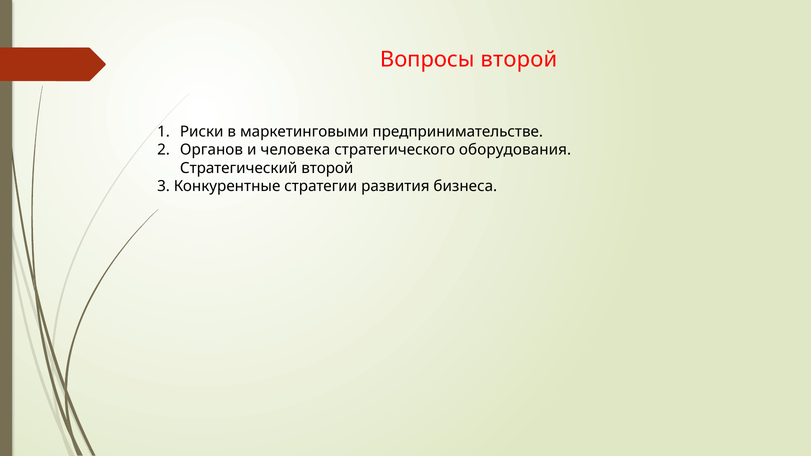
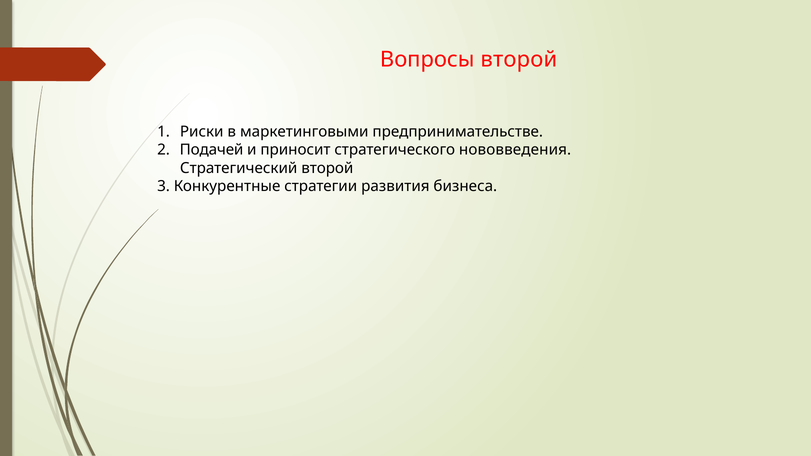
Органов: Органов -> Подачей (212, 150)
человека: человека -> приносит (295, 150)
оборудования: оборудования -> нововведения (515, 150)
